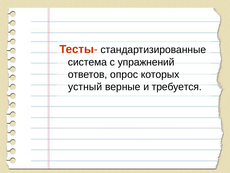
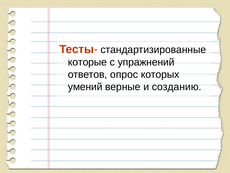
система: система -> которые (87, 62)
устный: устный -> умений (85, 87)
требуется: требуется -> созданию (177, 87)
